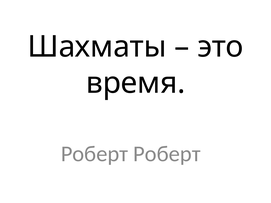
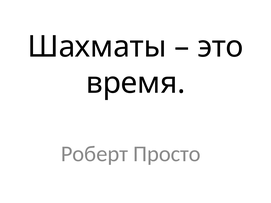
Роберт Роберт: Роберт -> Просто (167, 154)
